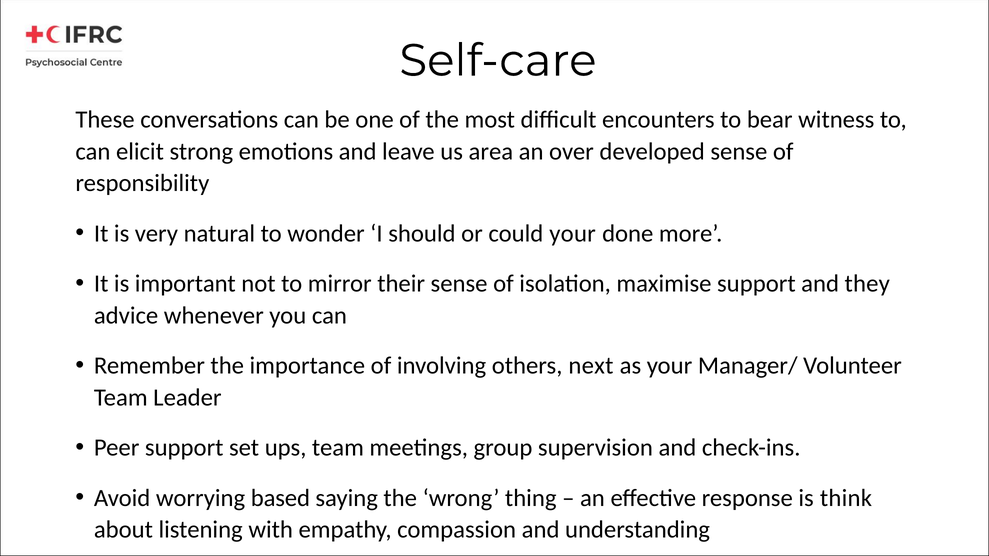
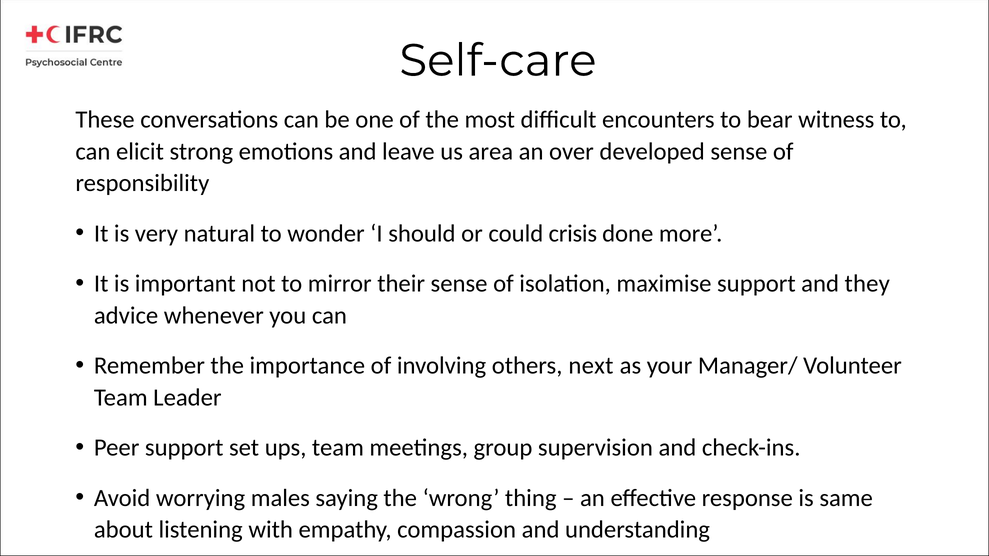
could your: your -> crisis (573, 234)
based: based -> males (280, 498)
think: think -> same (846, 498)
